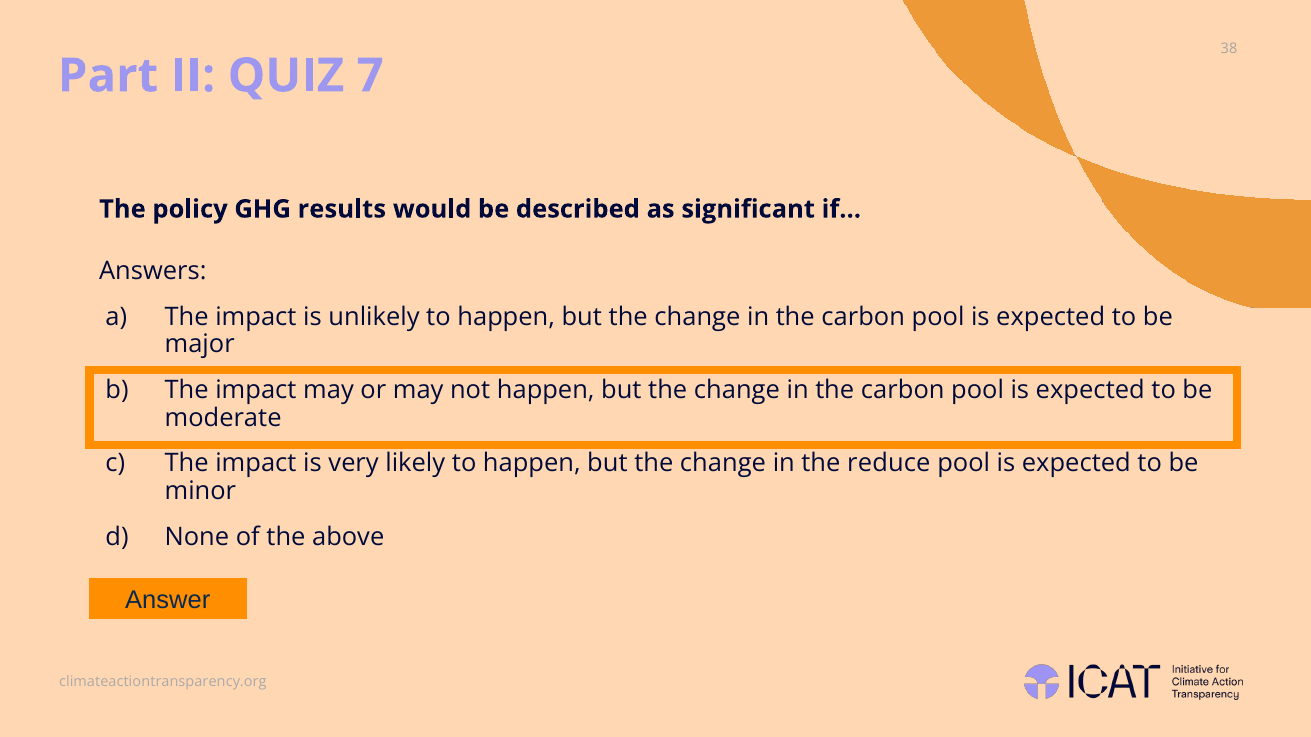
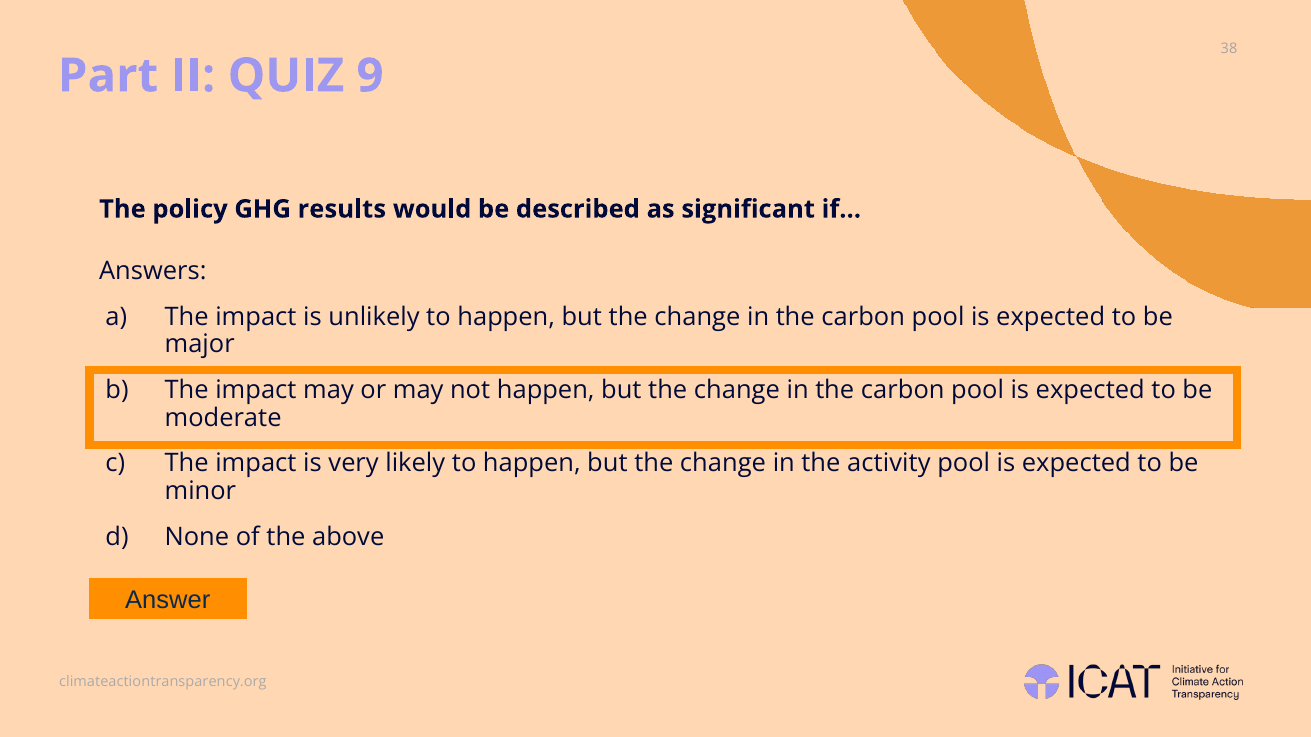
7: 7 -> 9 (370, 76)
reduce: reduce -> activity (889, 464)
